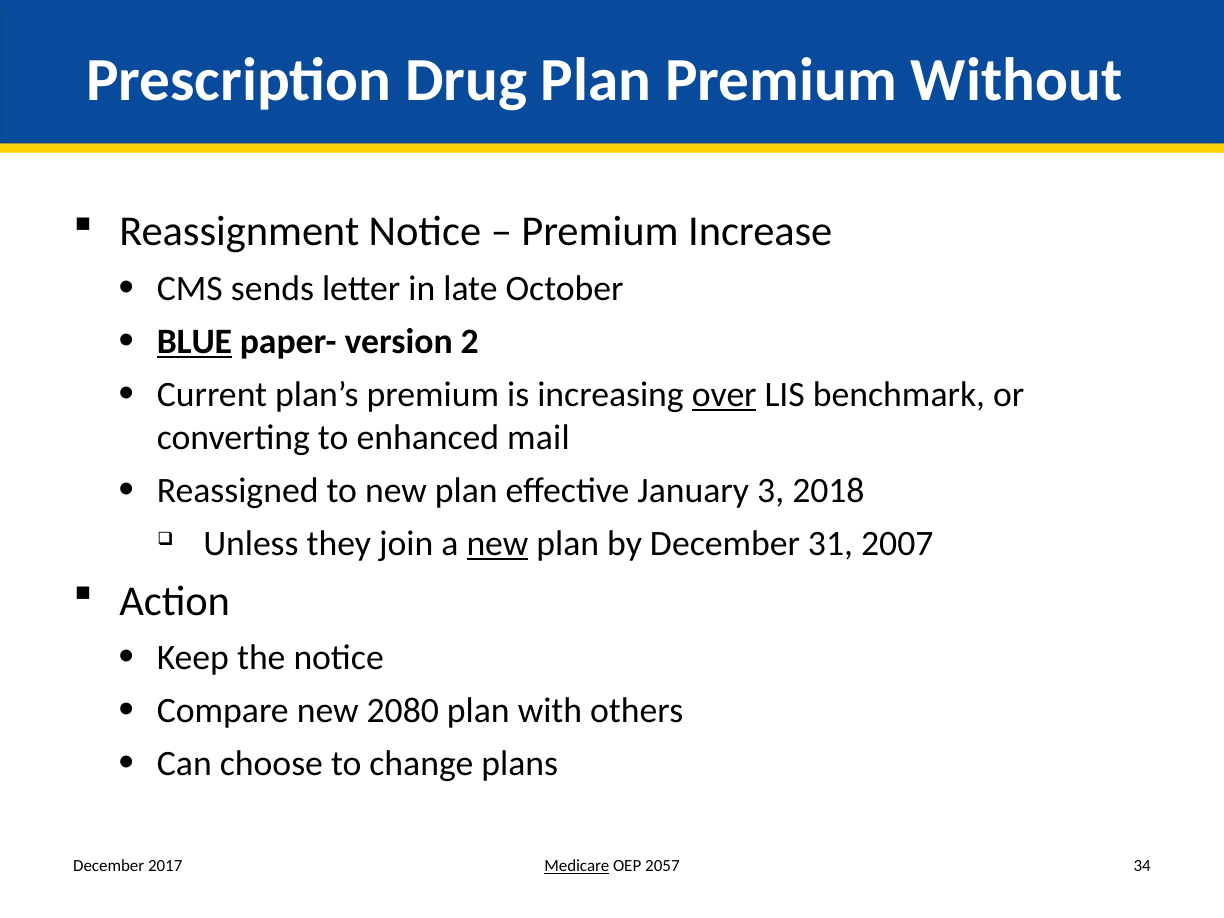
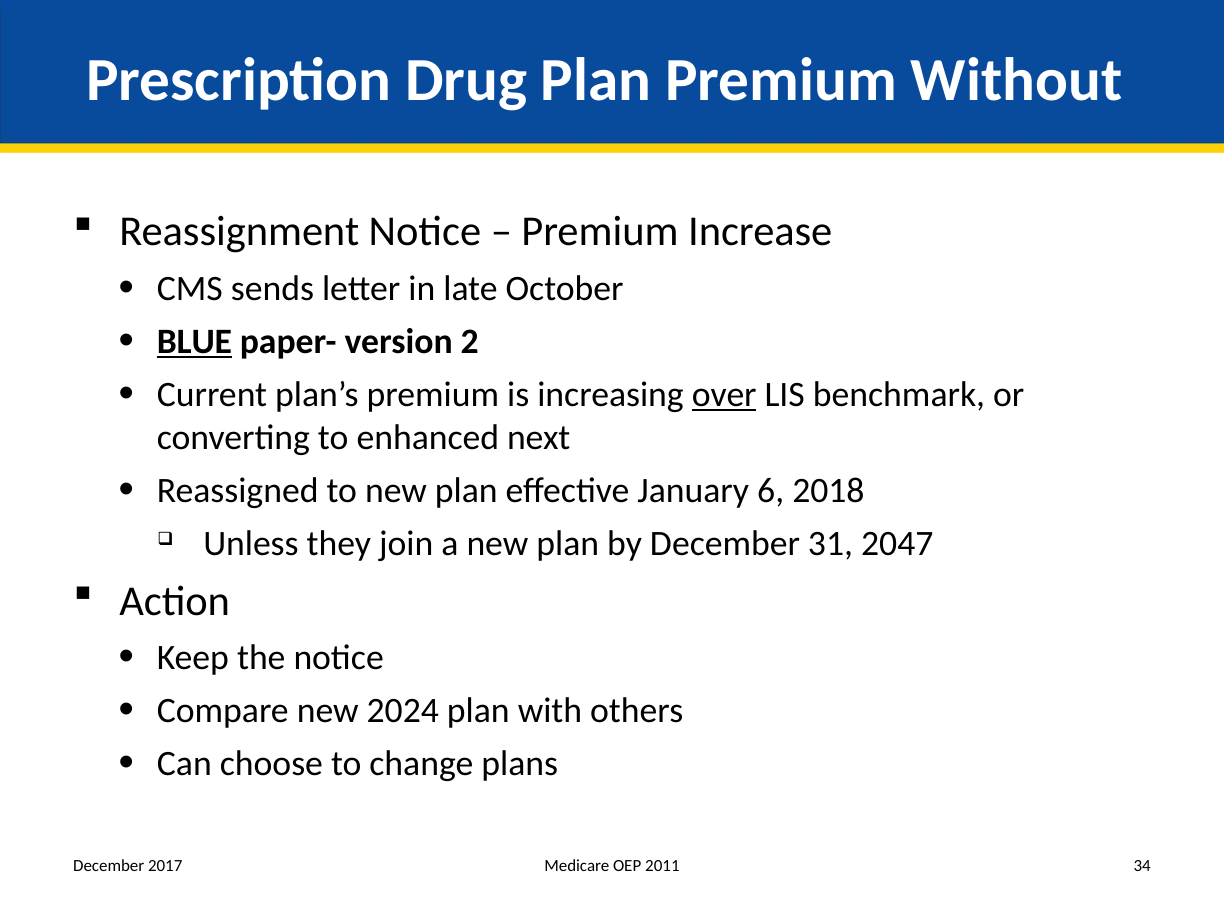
mail: mail -> next (539, 438)
3: 3 -> 6 (771, 491)
new underline: present -> none (497, 544)
2007: 2007 -> 2047 (897, 544)
2080: 2080 -> 2024 (403, 711)
Medicare underline: present -> none (577, 866)
2057: 2057 -> 2011 (662, 866)
